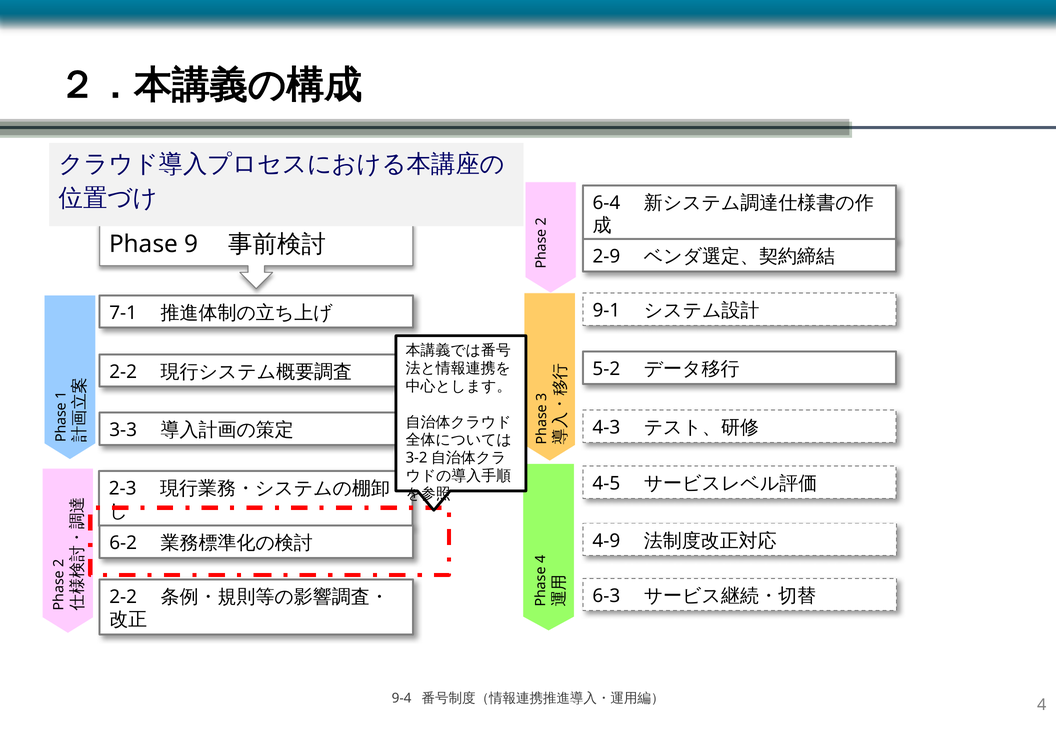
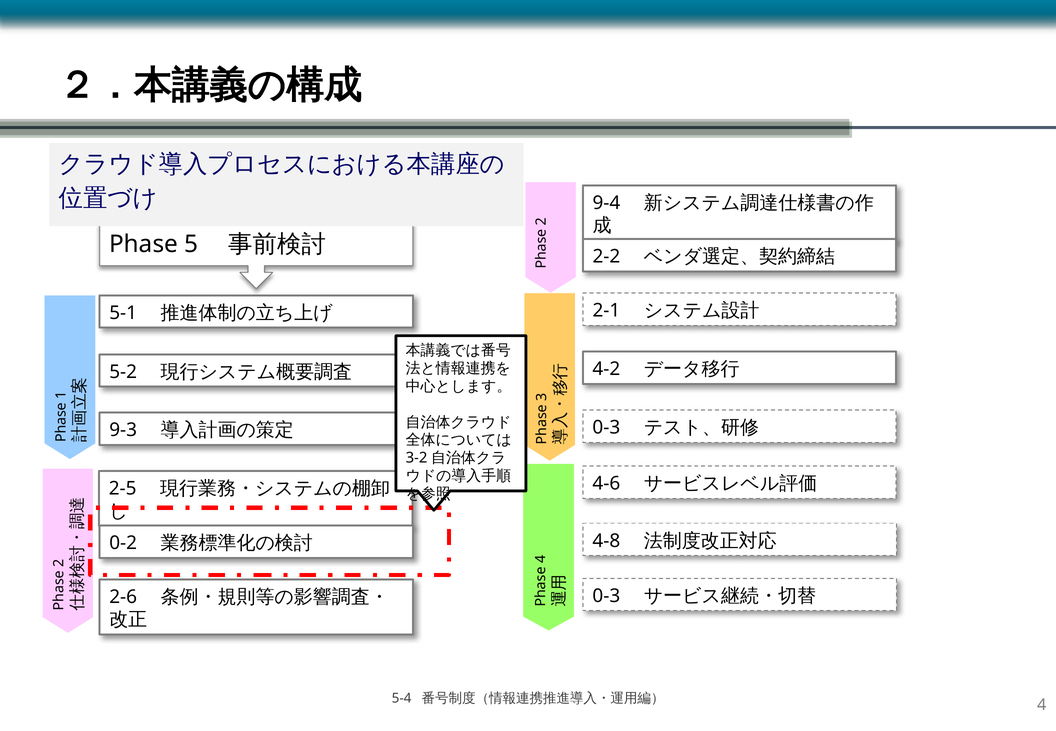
6-4: 6-4 -> 9-4 (606, 203)
9: 9 -> 5 (191, 244)
2-9: 2-9 -> 2-2 (606, 257)
9-1: 9-1 -> 2-1 (606, 311)
7-1: 7-1 -> 5-1 (123, 313)
5-2: 5-2 -> 4-2 (606, 369)
2-2: 2-2 -> 5-2 (123, 372)
4-3: 4-3 -> 0-3 (606, 428)
3-3: 3-3 -> 9-3 (123, 430)
4-5: 4-5 -> 4-6 (606, 484)
2-3: 2-3 -> 2-5 (123, 488)
4-9: 4-9 -> 4-8 (606, 541)
6-2: 6-2 -> 0-2 (123, 543)
6-3: 6-3 -> 0-3 (606, 596)
2-2: 2-2 -> 2-6 (123, 597)
9-4: 9-4 -> 5-4 (402, 698)
